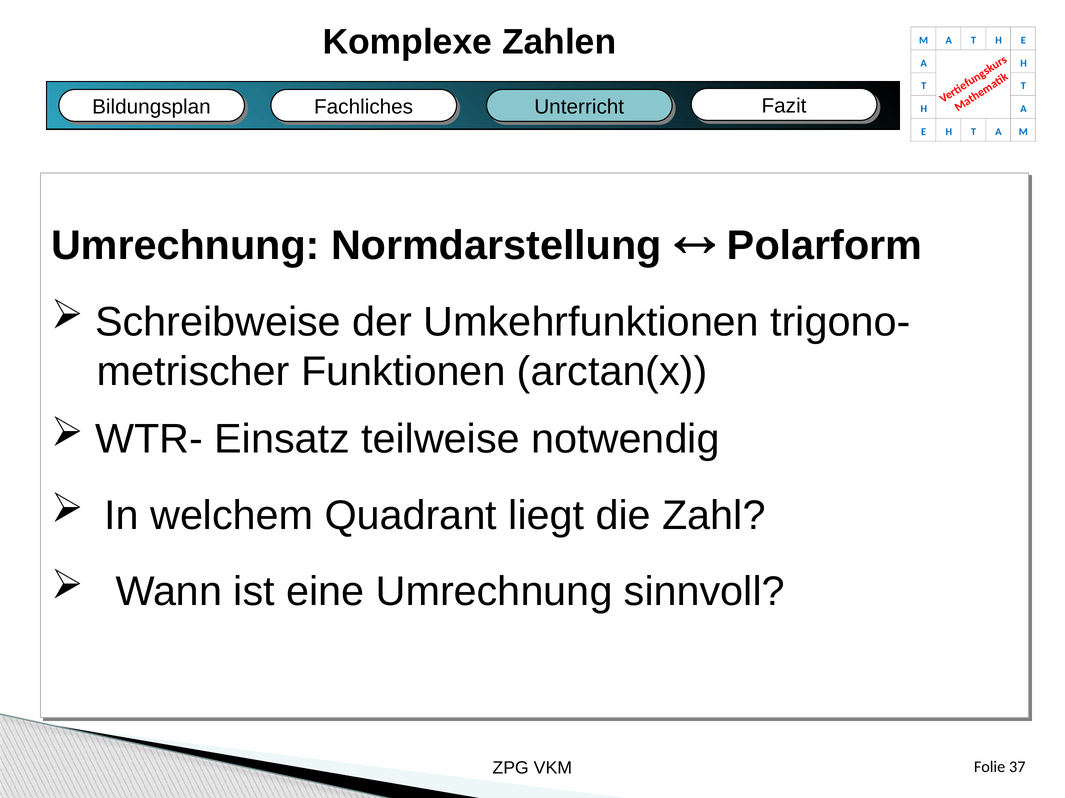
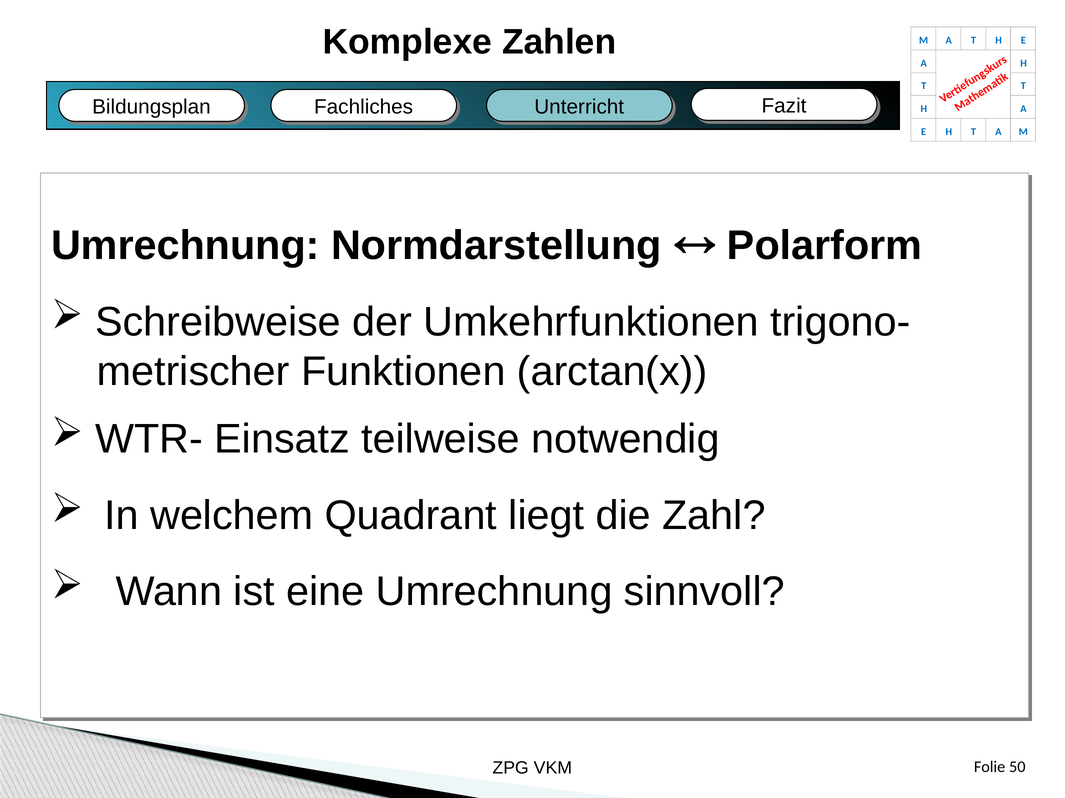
37: 37 -> 50 (1017, 768)
